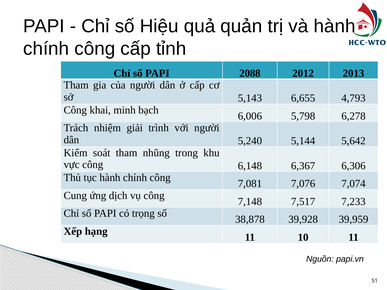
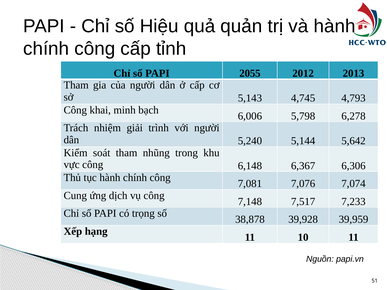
2088: 2088 -> 2055 (250, 73)
6,655: 6,655 -> 4,745 (303, 98)
